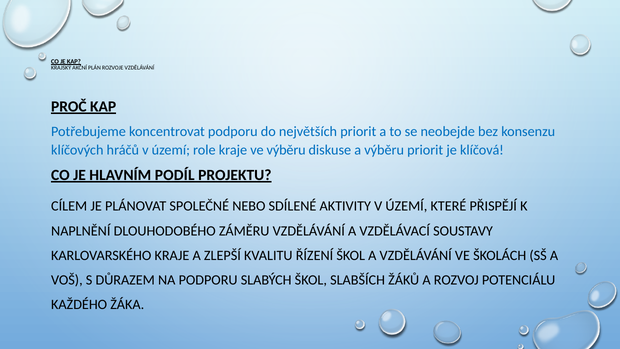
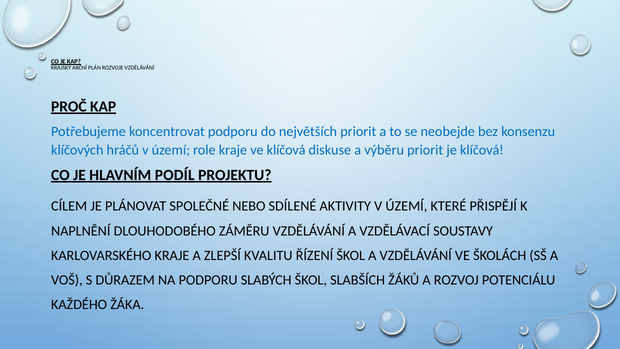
ve výběru: výběru -> klíčová (286, 150)
